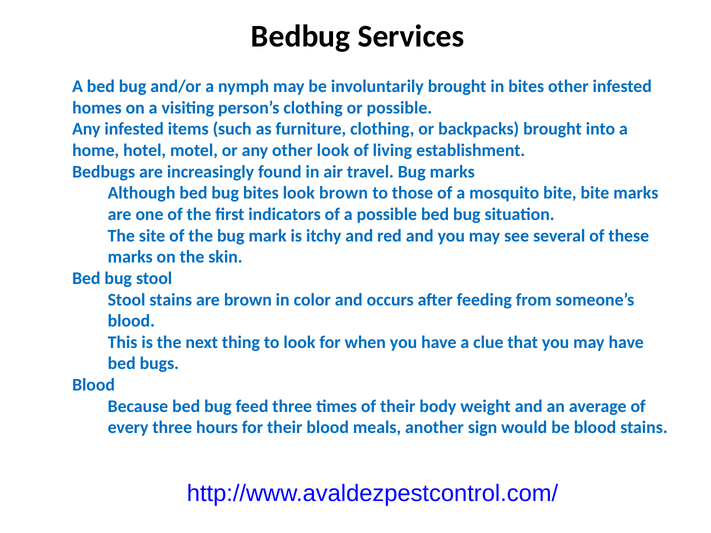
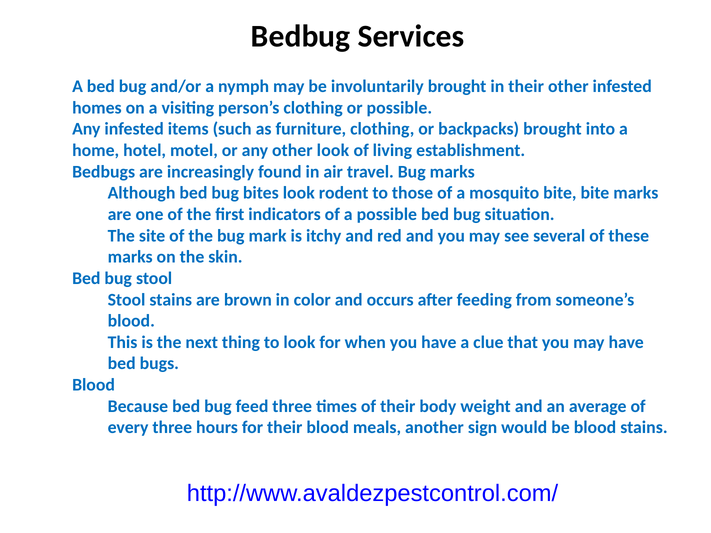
in bites: bites -> their (526, 86)
look brown: brown -> rodent (344, 193)
